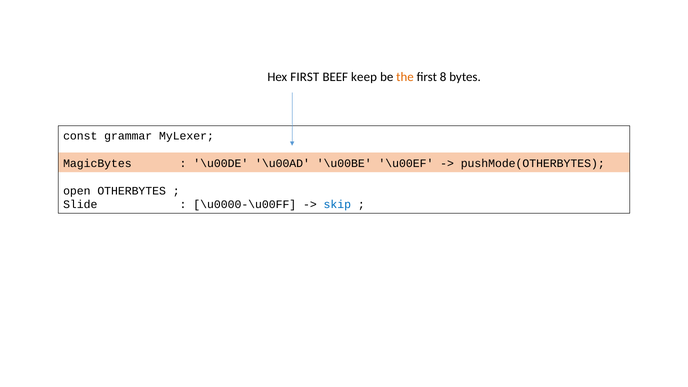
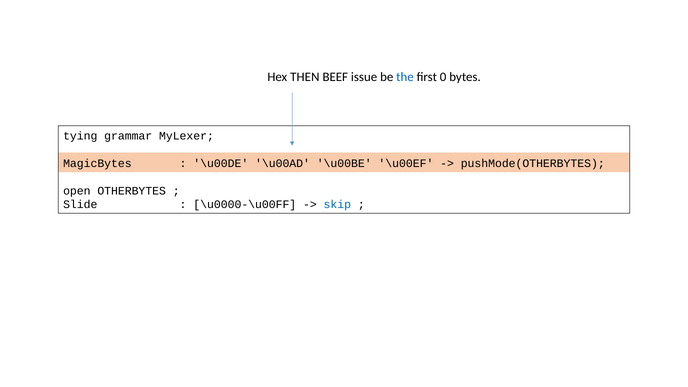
Hex FIRST: FIRST -> THEN (305, 77)
keep: keep -> issue (364, 77)
the colour: orange -> blue (405, 77)
8: 8 -> 0 (443, 77)
const: const -> tying (80, 136)
